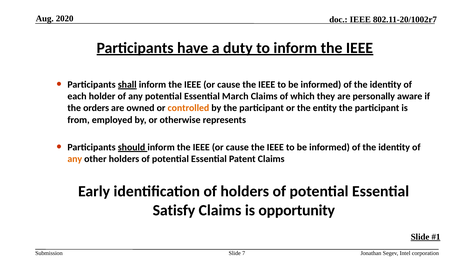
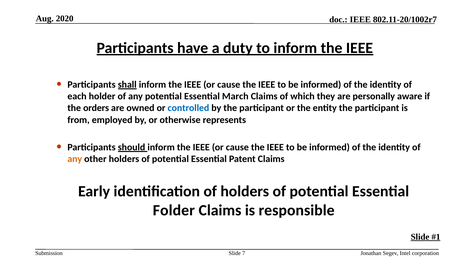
controlled colour: orange -> blue (188, 108)
Satisfy: Satisfy -> Folder (174, 210)
opportunity: opportunity -> responsible (297, 210)
